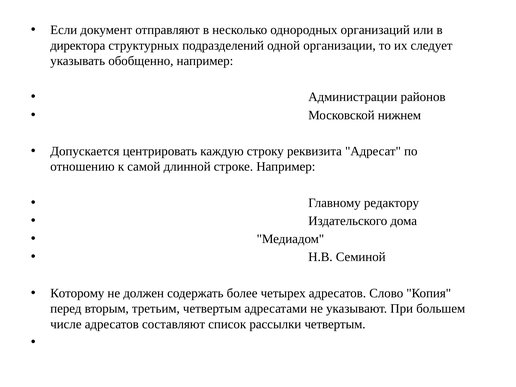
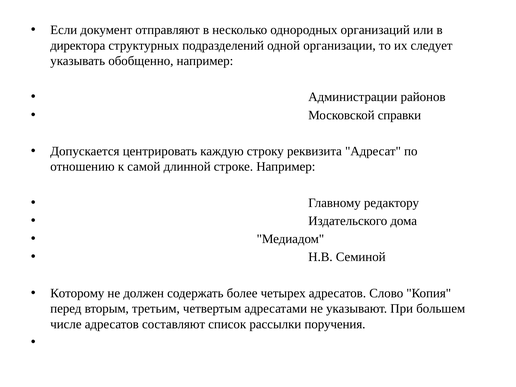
нижнем: нижнем -> справки (399, 115)
рассылки четвертым: четвертым -> поручения (335, 324)
